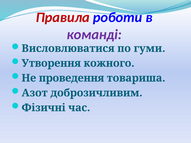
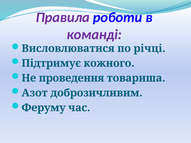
Правила colour: red -> purple (63, 17)
гуми: гуми -> річці (150, 48)
Утворення: Утворення -> Підтримує (51, 63)
Фізичні: Фізичні -> Феруму (44, 108)
